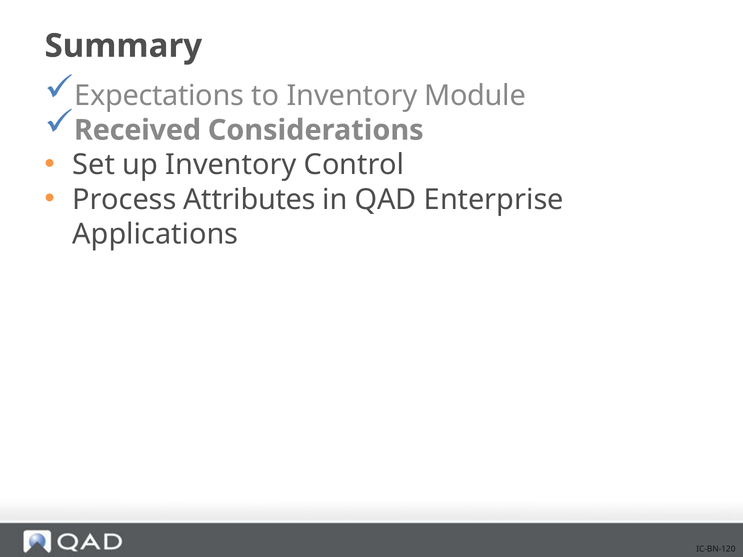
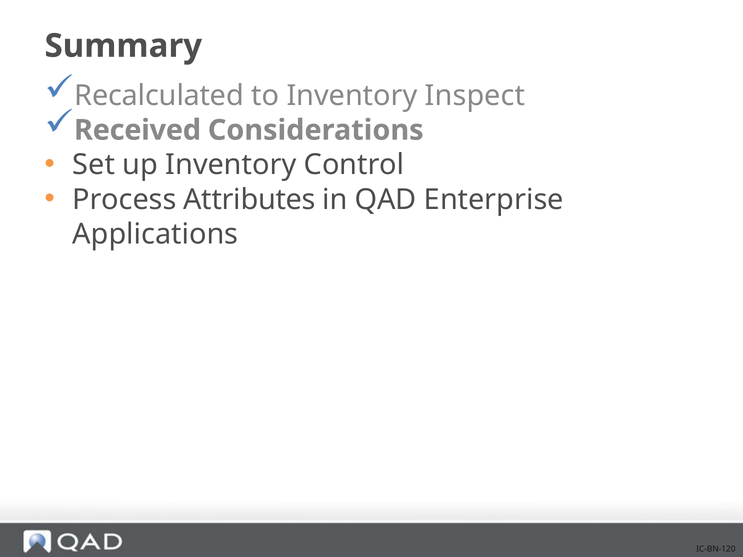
Expectations: Expectations -> Recalculated (159, 96)
Module: Module -> Inspect (475, 96)
